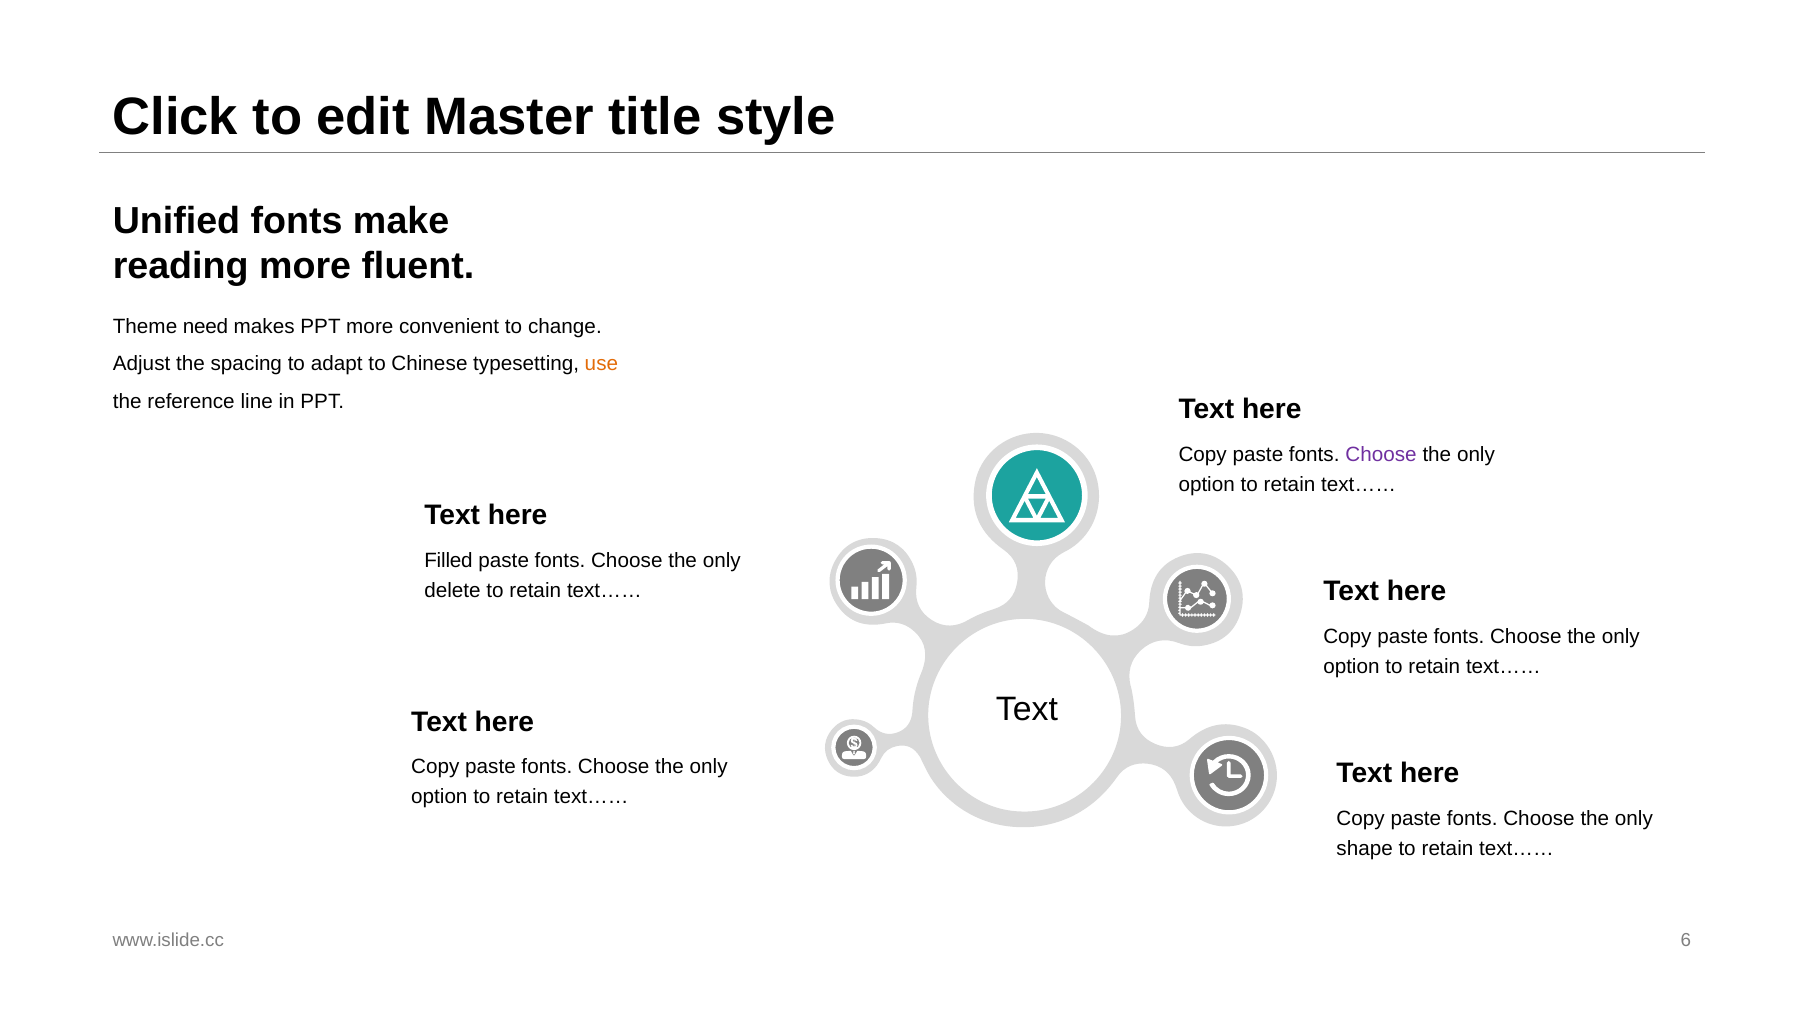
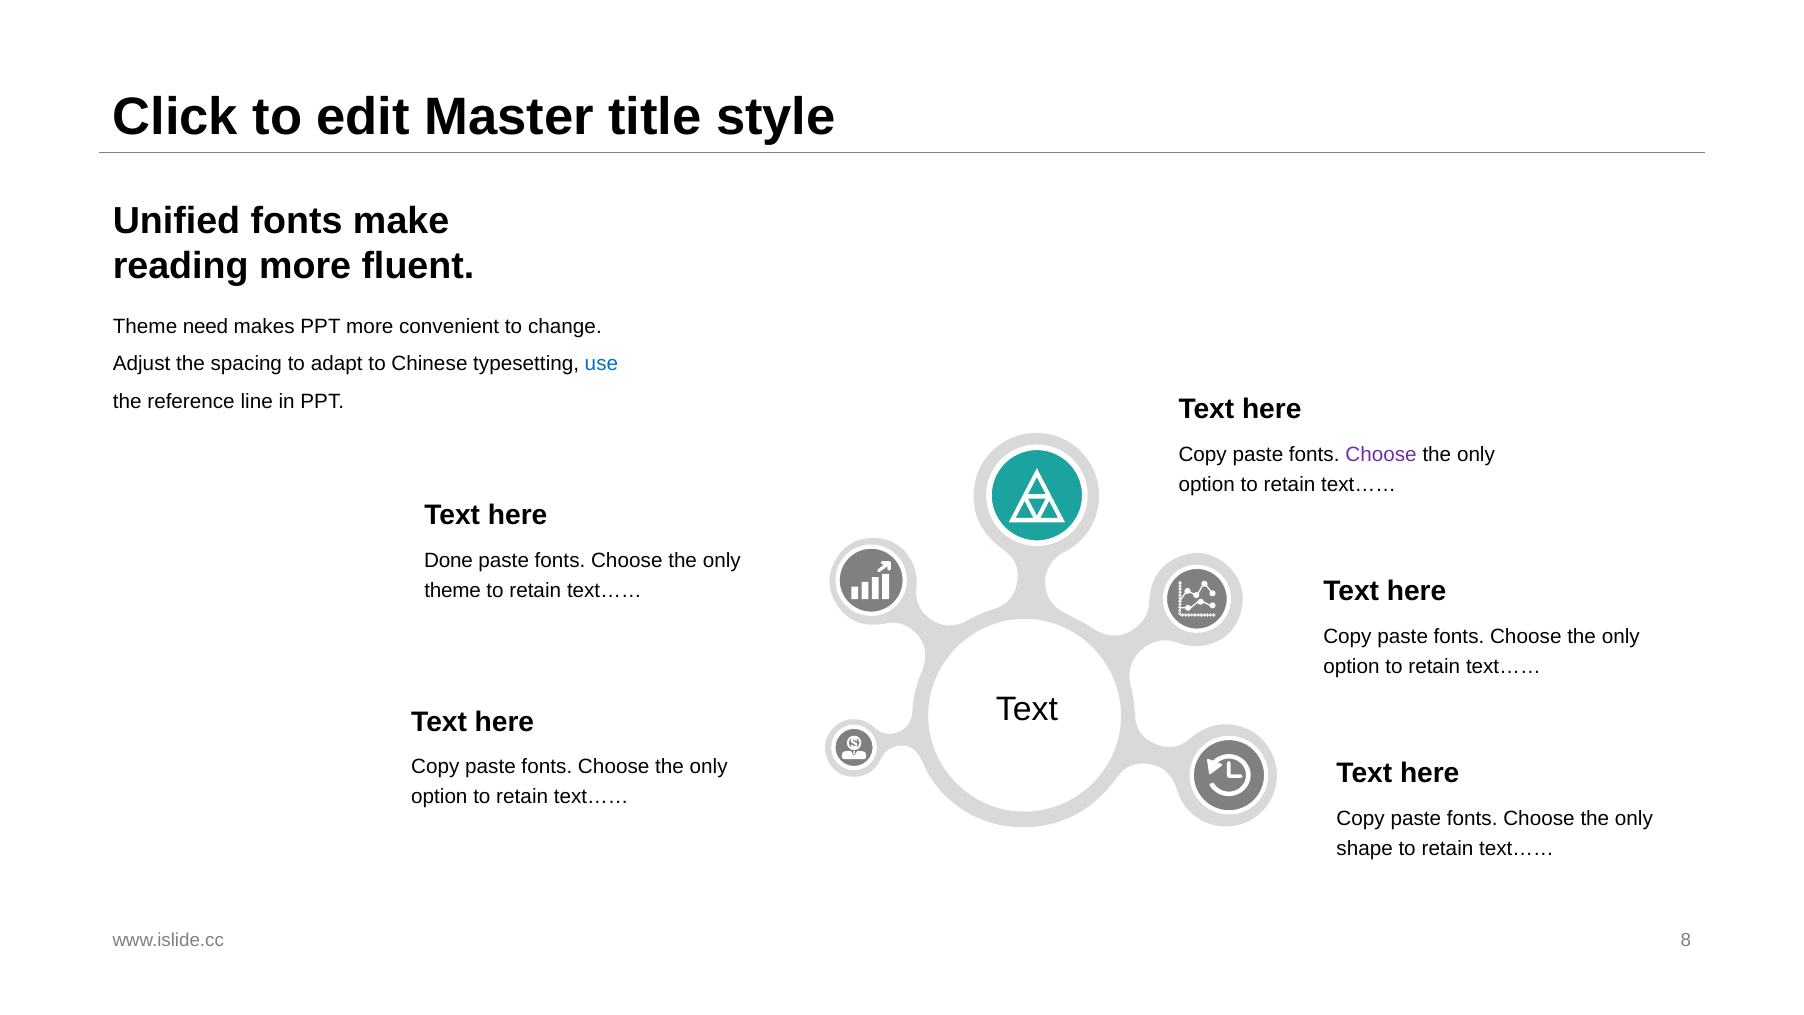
use colour: orange -> blue (601, 364)
Filled: Filled -> Done (449, 560)
delete: delete -> theme (453, 590)
6: 6 -> 8 (1686, 940)
